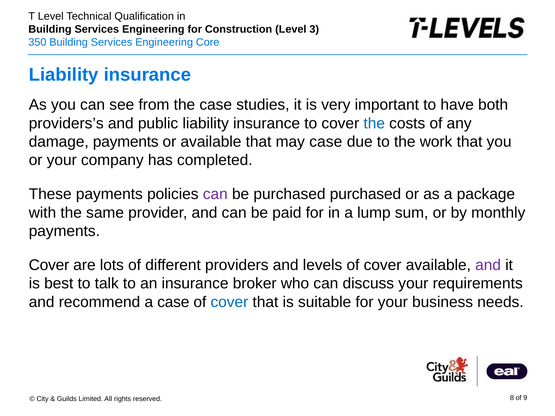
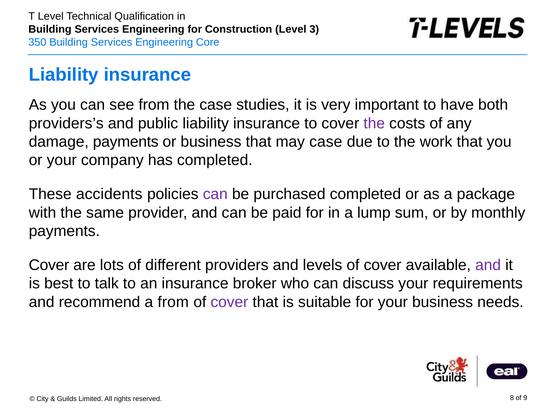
the colour: blue -> purple (374, 123)
or available: available -> business (211, 142)
These payments: payments -> accidents (109, 194)
purchased purchased: purchased -> completed (365, 194)
a case: case -> from (173, 302)
cover colour: blue -> purple (229, 302)
